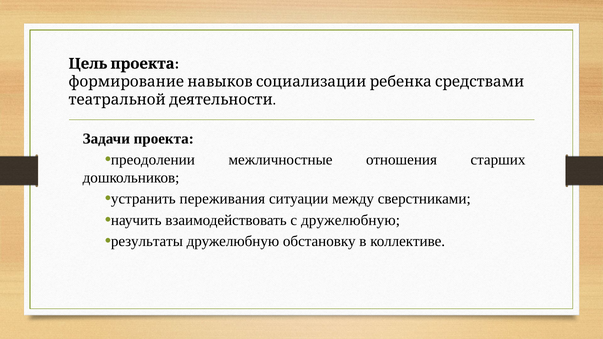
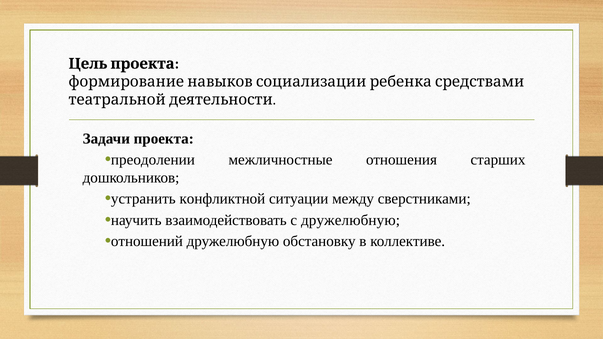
переживания: переживания -> конфликтной (222, 199)
результаты: результаты -> отношений (147, 241)
